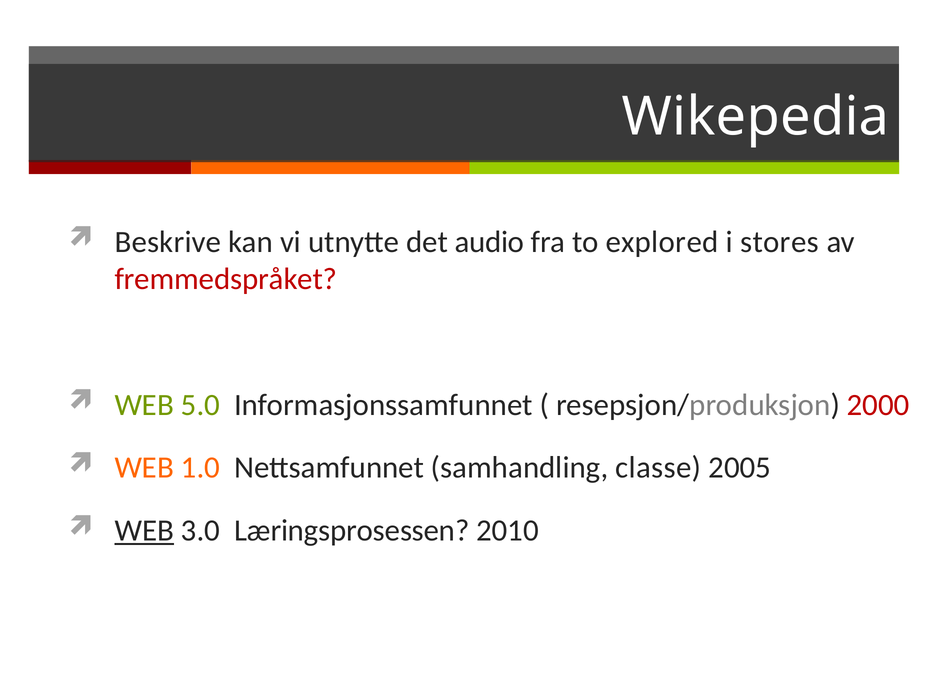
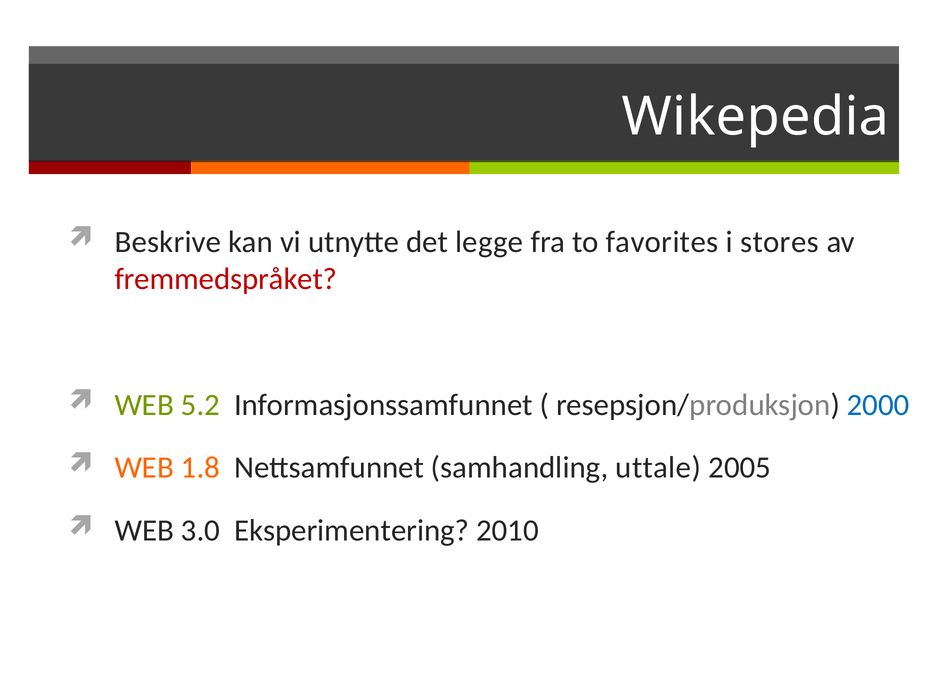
audio: audio -> legge (489, 242)
explored: explored -> favorites (662, 242)
5.0: 5.0 -> 5.2 (200, 405)
2000 colour: red -> blue (878, 405)
1.0: 1.0 -> 1.8 (200, 468)
classe: classe -> uttale (658, 468)
WEB underline: present -> none (144, 531)
Læringsprosessen: Læringsprosessen -> Eksperimentering (352, 531)
